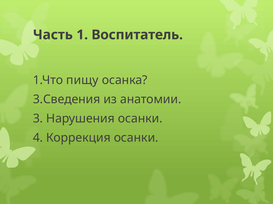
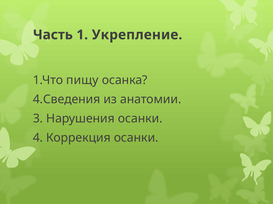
Воспитатель: Воспитатель -> Укрепление (137, 35)
3.Сведения: 3.Сведения -> 4.Сведения (67, 100)
